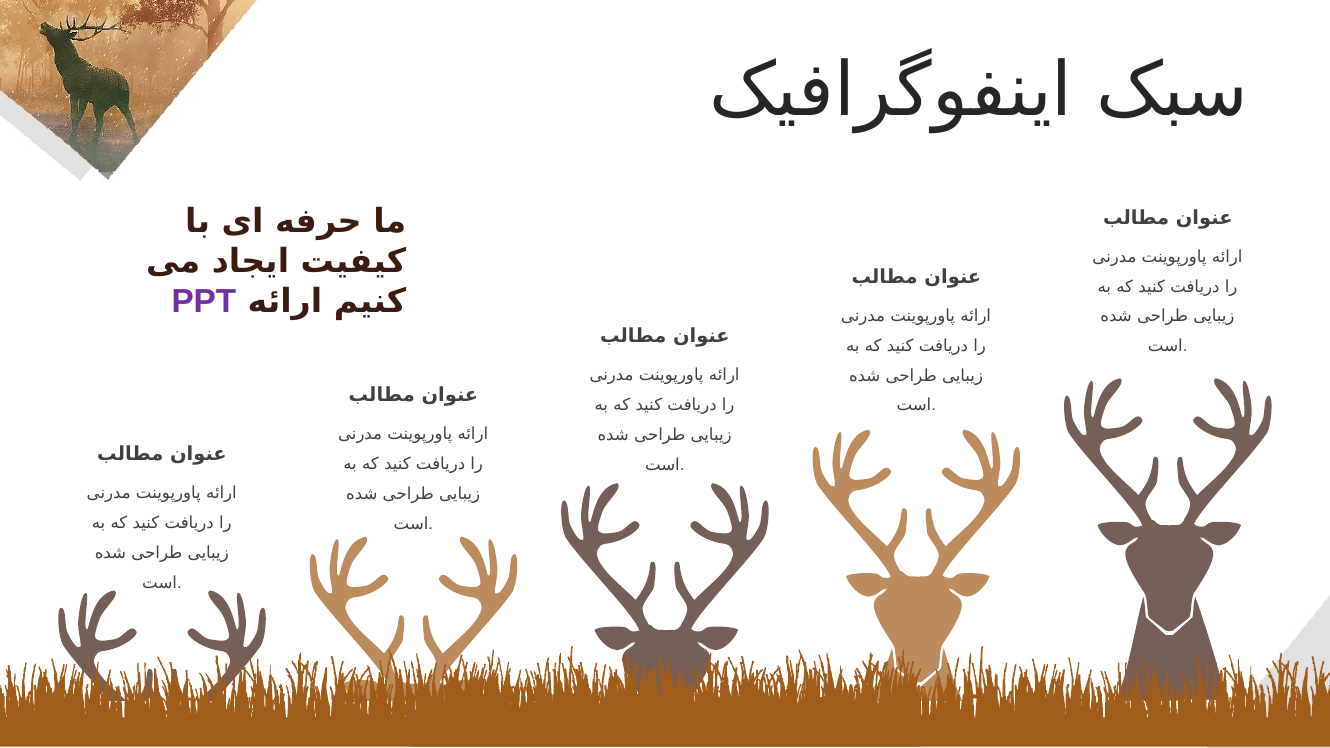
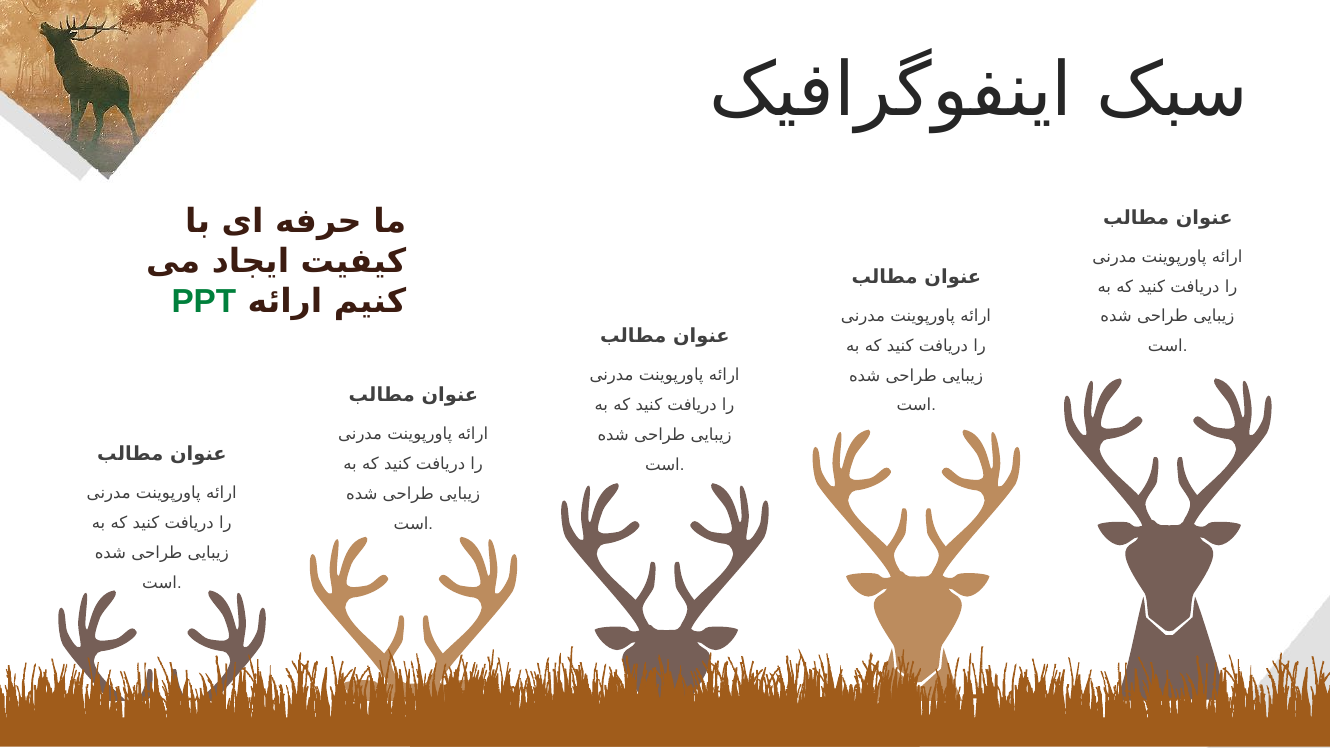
PPT colour: purple -> green (204, 301)
